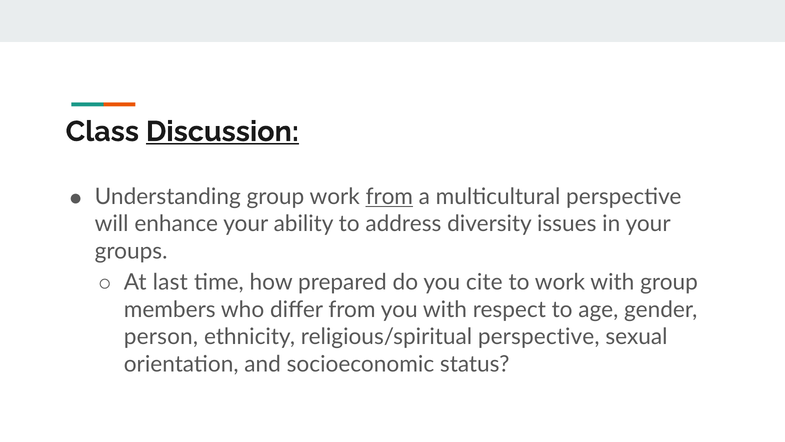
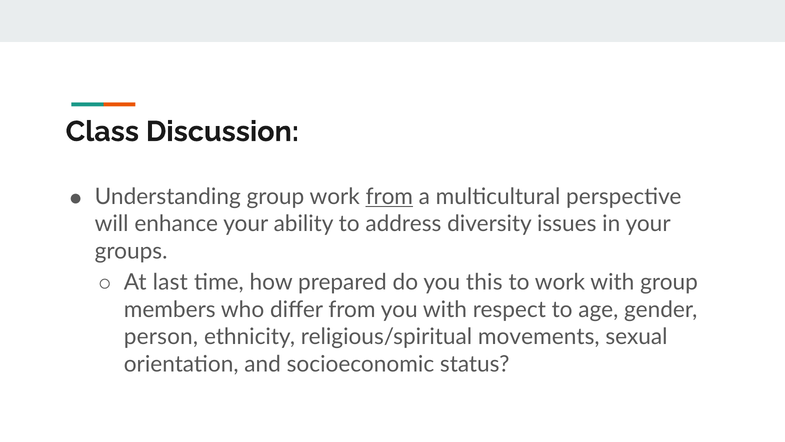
Discussion underline: present -> none (222, 131)
cite: cite -> this (484, 282)
religious/spiritual perspective: perspective -> movements (539, 337)
